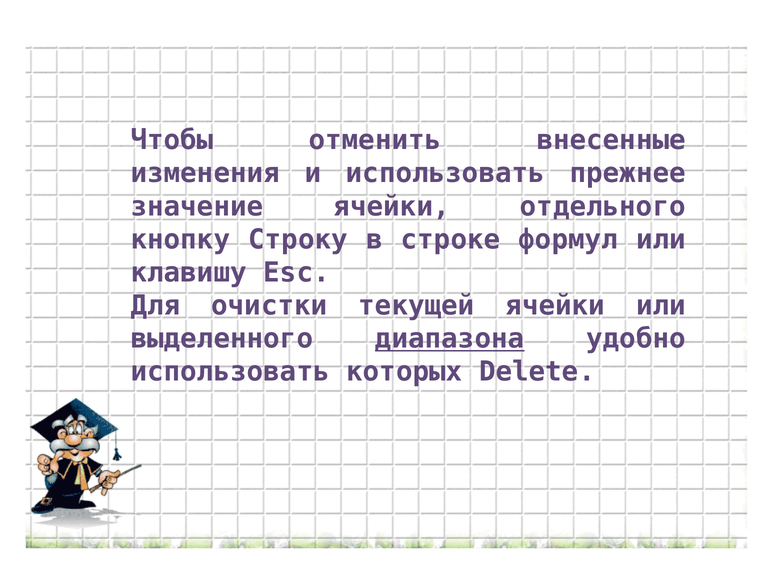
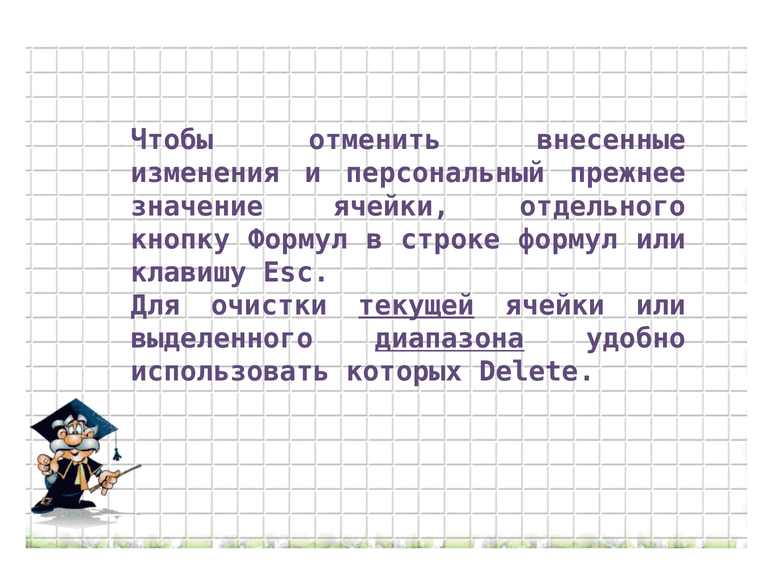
и использовать: использовать -> персональный (445, 173)
кнопку Строку: Строку -> Формул (298, 239)
текущей underline: none -> present (416, 305)
